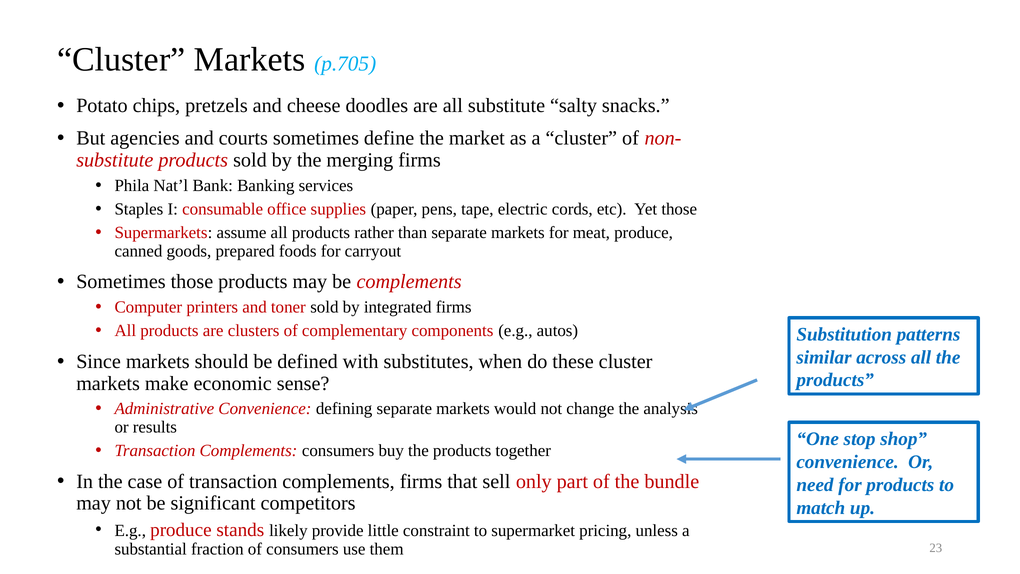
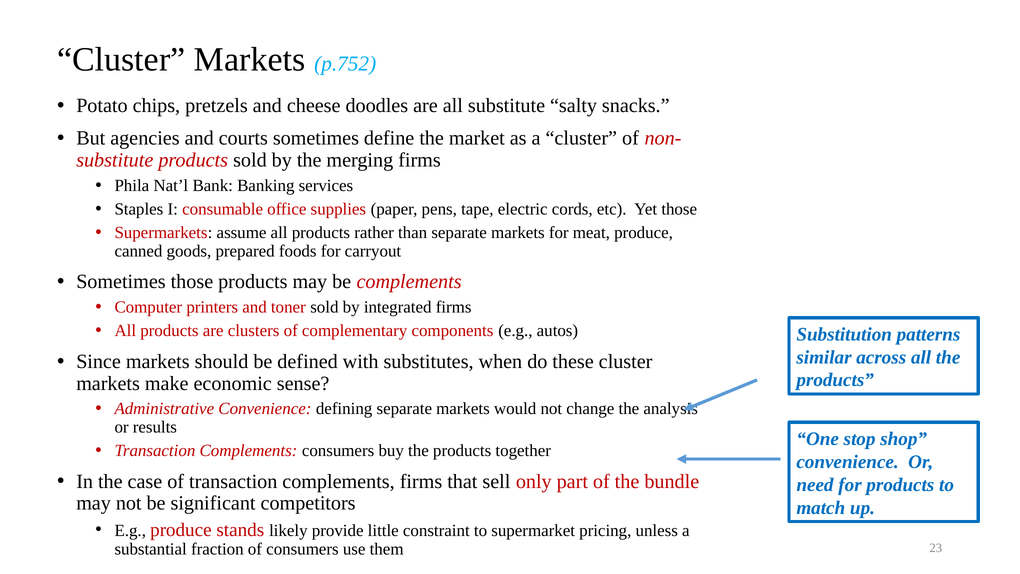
p.705: p.705 -> p.752 (345, 64)
